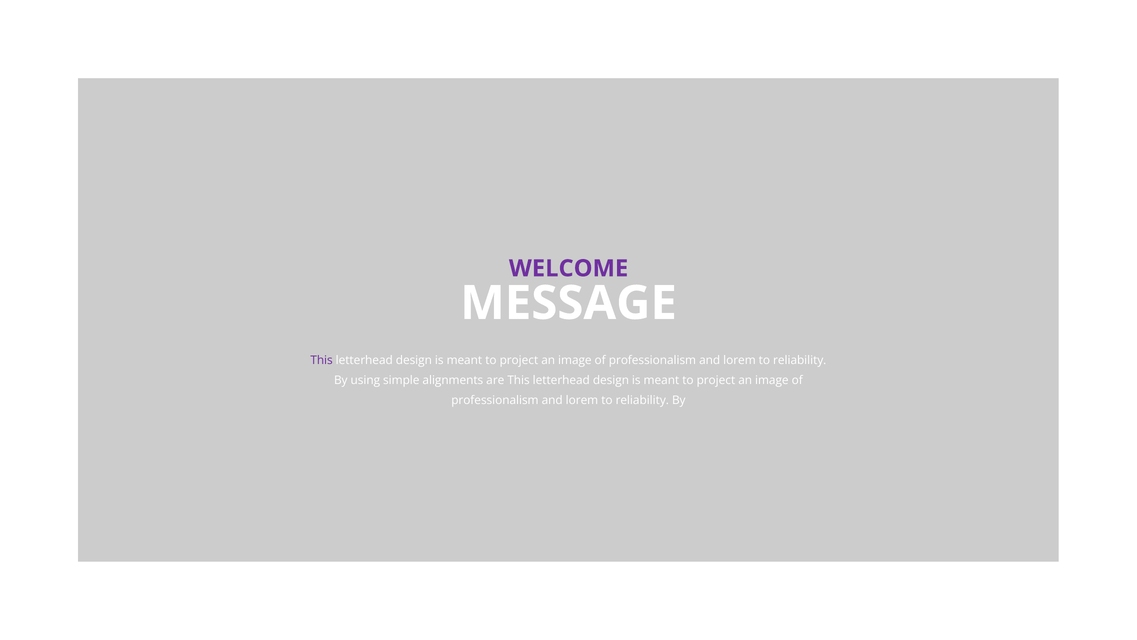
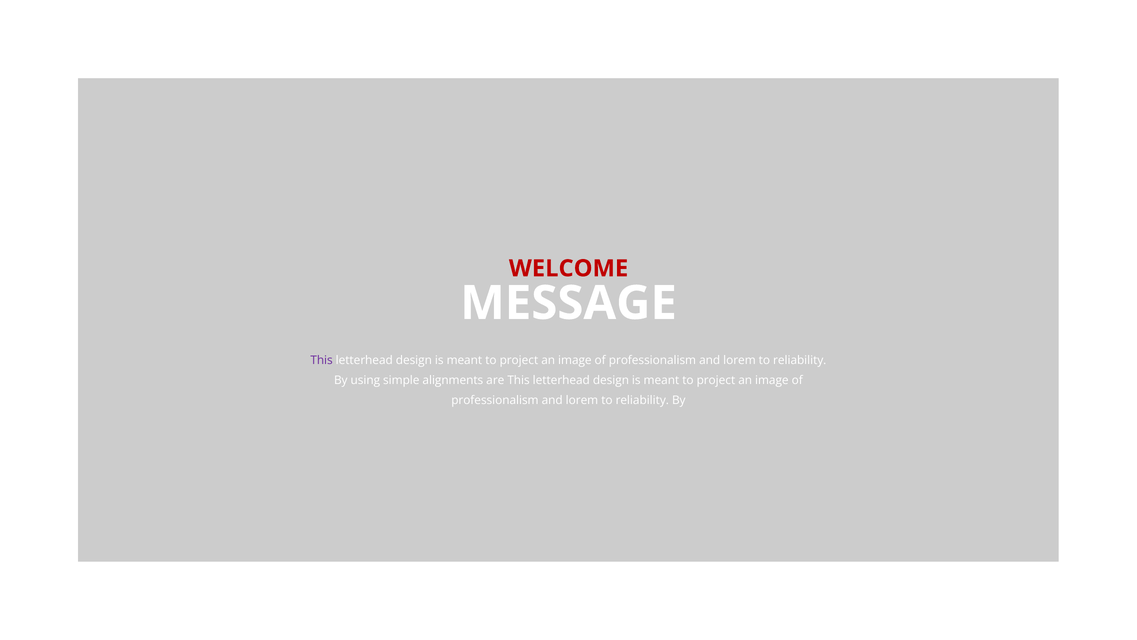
WELCOME colour: purple -> red (569, 268)
